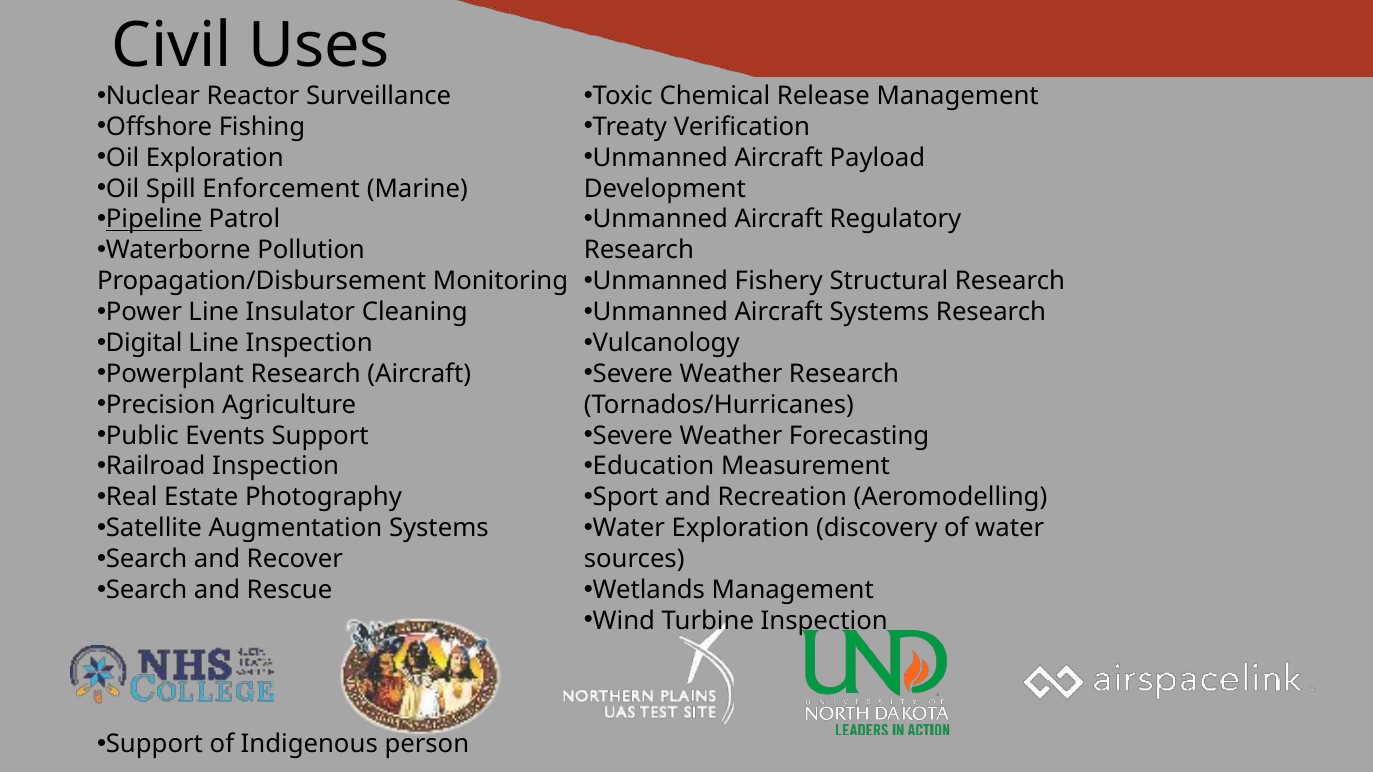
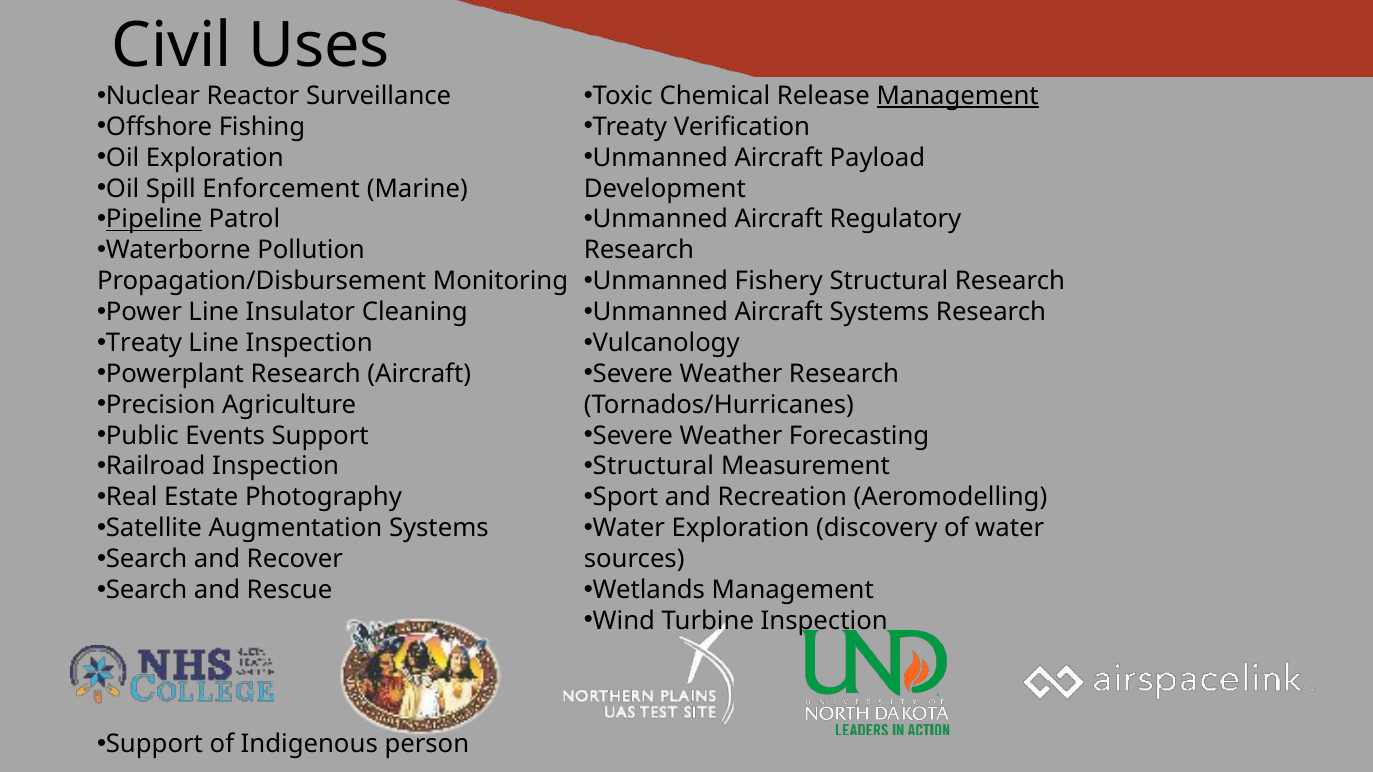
Management underline: none -> present (958, 96)
Digital: Digital -> Treaty (144, 343)
Education: Education -> Structural (653, 467)
